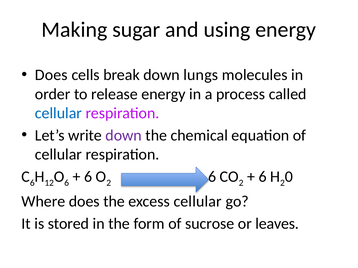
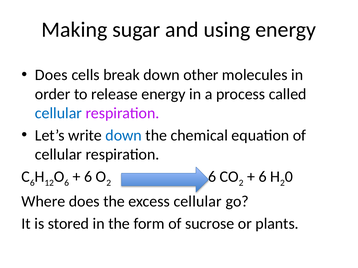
lungs: lungs -> other (201, 75)
down colour: purple -> blue (124, 136)
leaves: leaves -> plants (277, 224)
